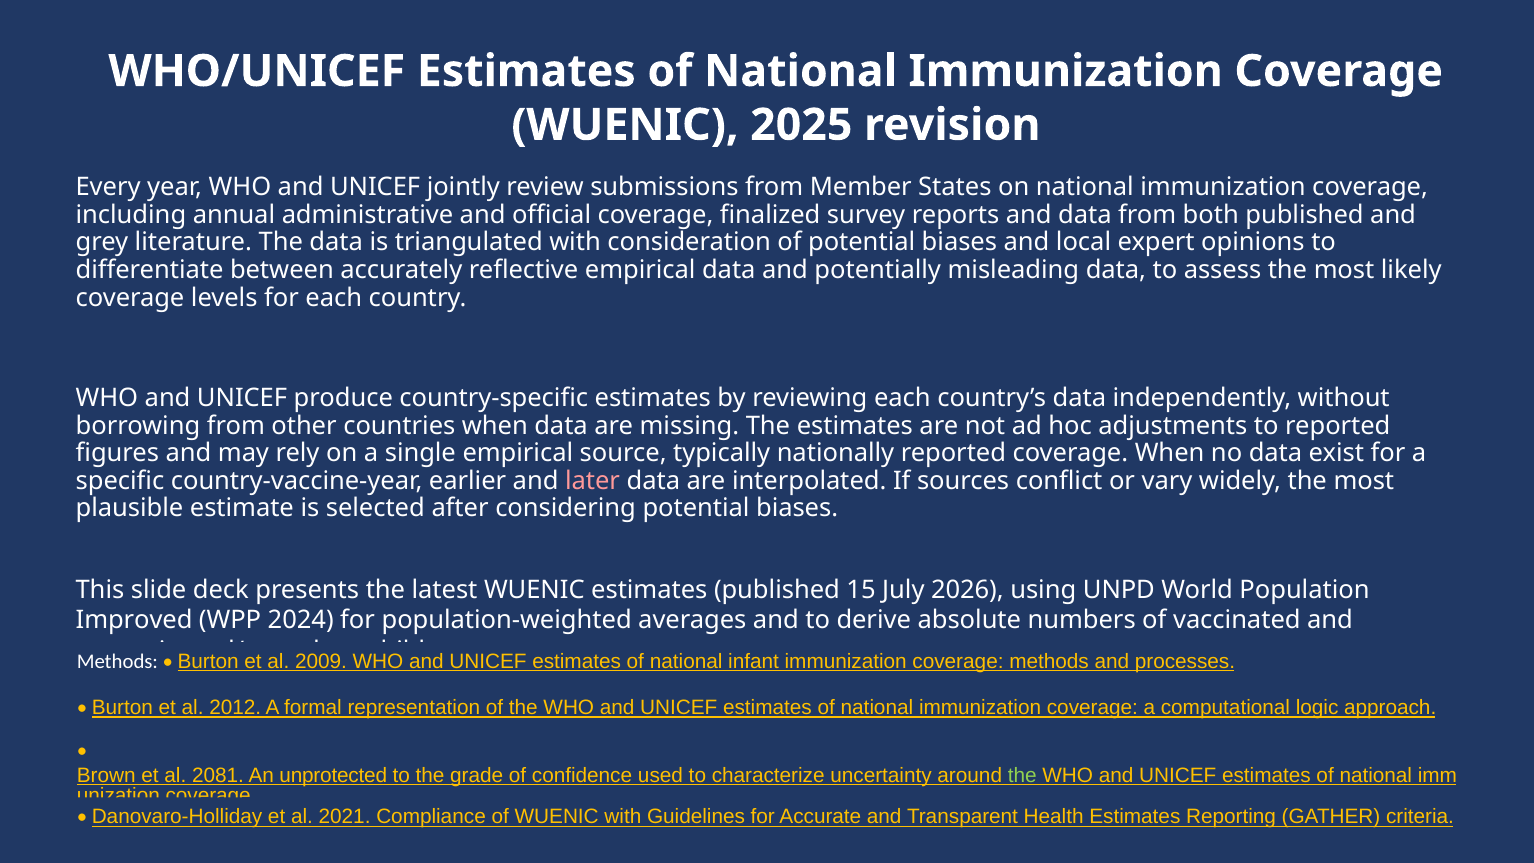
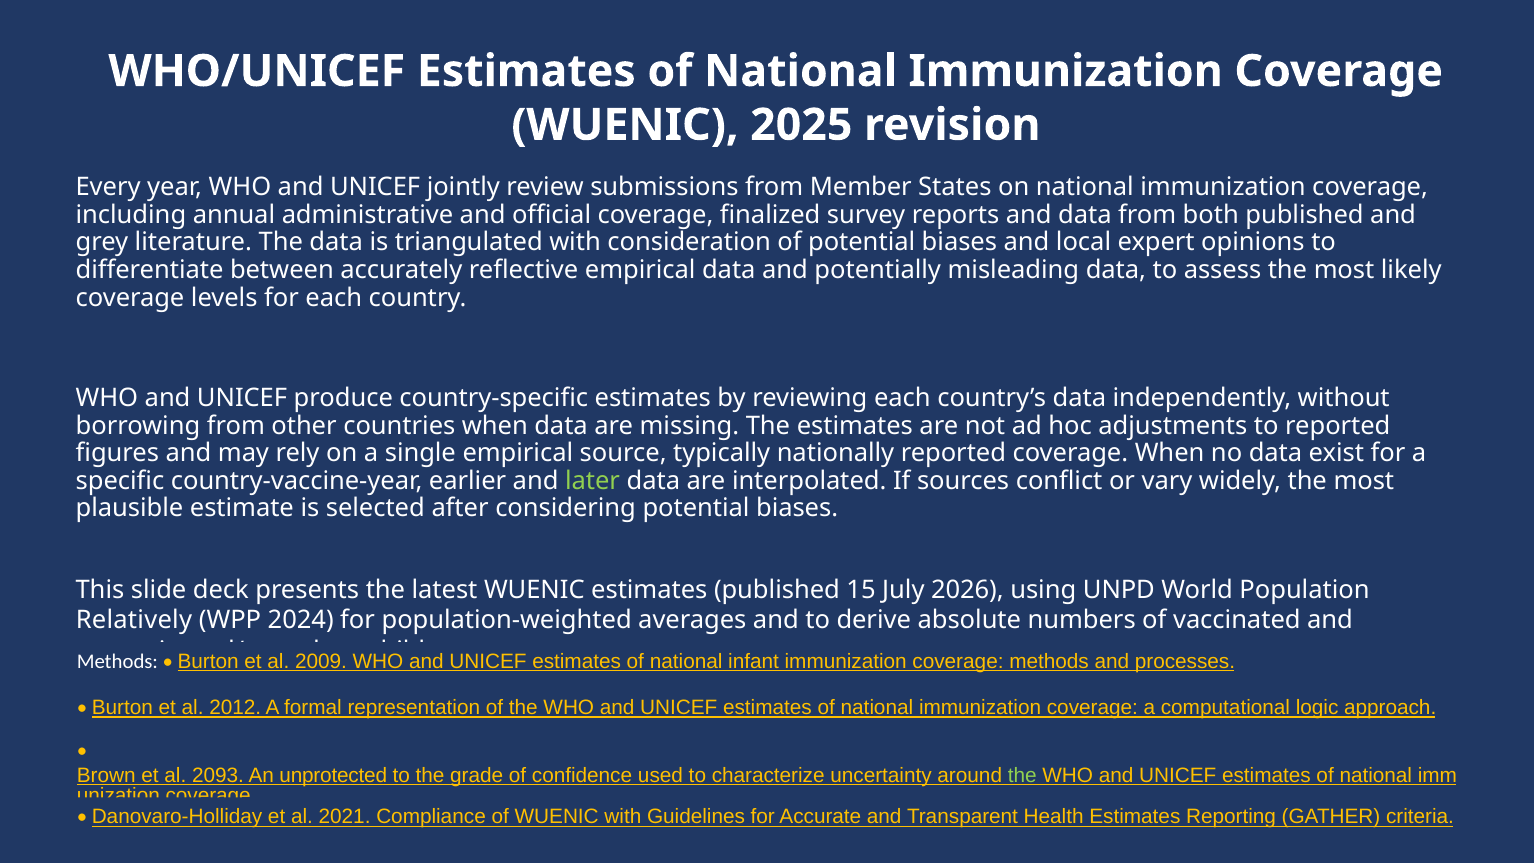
later colour: pink -> light green (593, 481)
Improved: Improved -> Relatively (134, 620)
2081: 2081 -> 2093 (218, 775)
